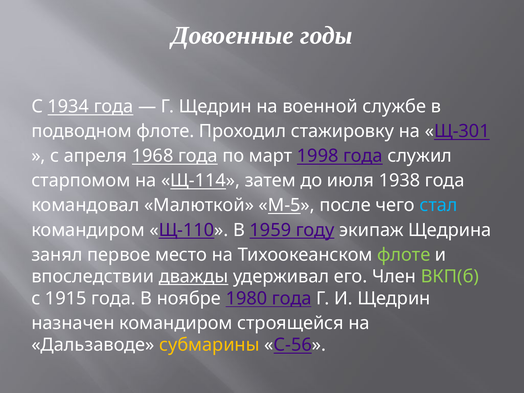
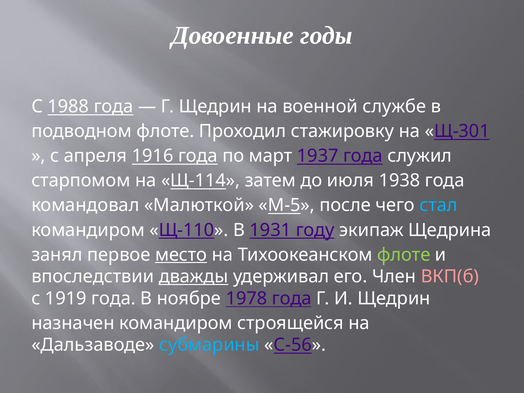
1934: 1934 -> 1988 (68, 106)
1968: 1968 -> 1916 (153, 156)
1998: 1998 -> 1937 (318, 156)
1959: 1959 -> 1931 (270, 230)
место underline: none -> present (181, 255)
ВКП(б colour: light green -> pink (450, 277)
1915: 1915 -> 1919 (66, 298)
1980: 1980 -> 1978 (247, 298)
субмарины colour: yellow -> light blue (209, 345)
